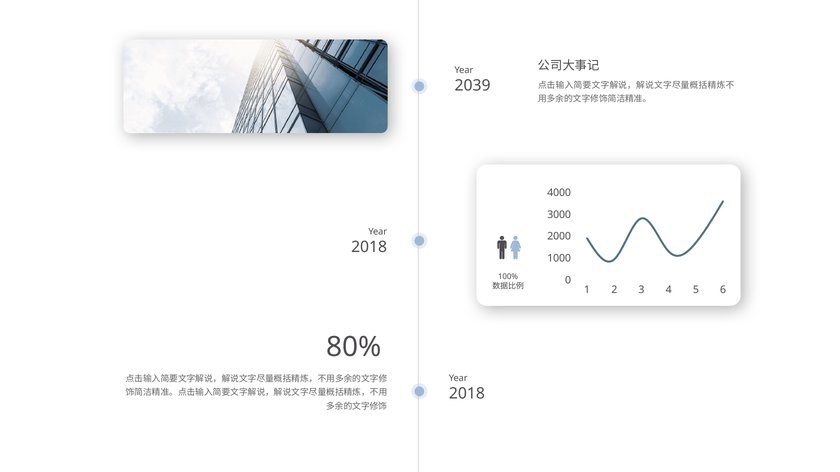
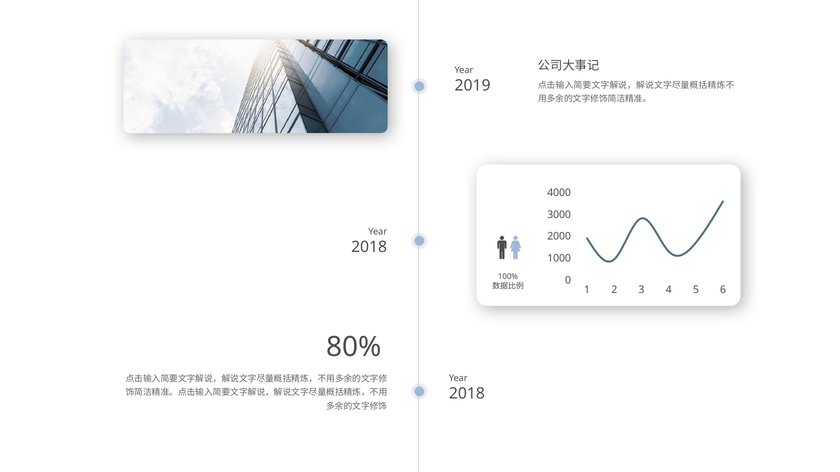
2039: 2039 -> 2019 (473, 86)
